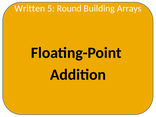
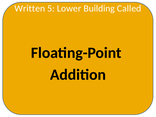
Round: Round -> Lower (69, 8)
Arrays: Arrays -> Called (129, 8)
